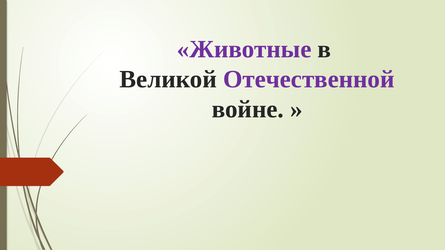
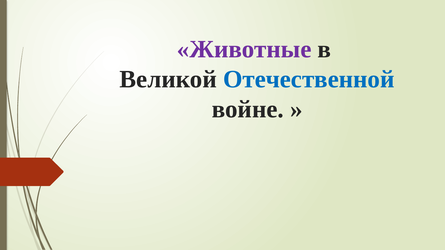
Отечественной colour: purple -> blue (309, 79)
